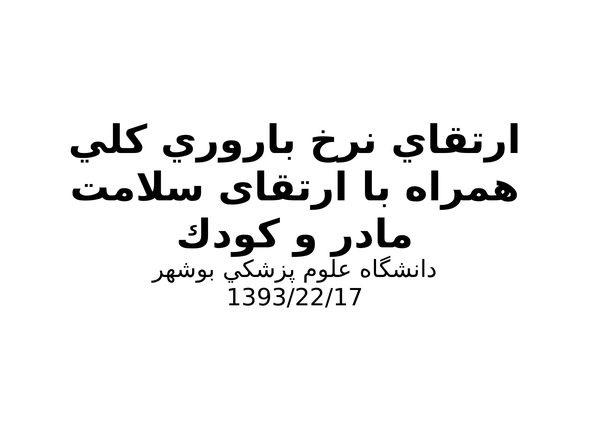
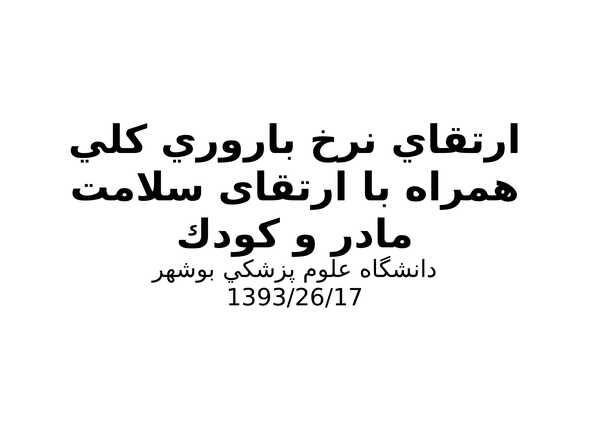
1393/22/17: 1393/22/17 -> 1393/26/17 (295, 298)
